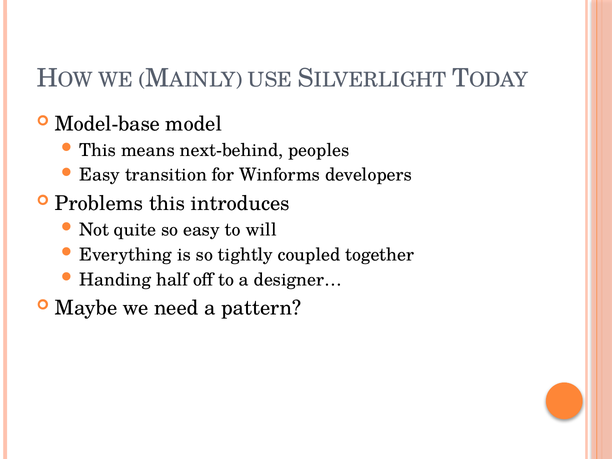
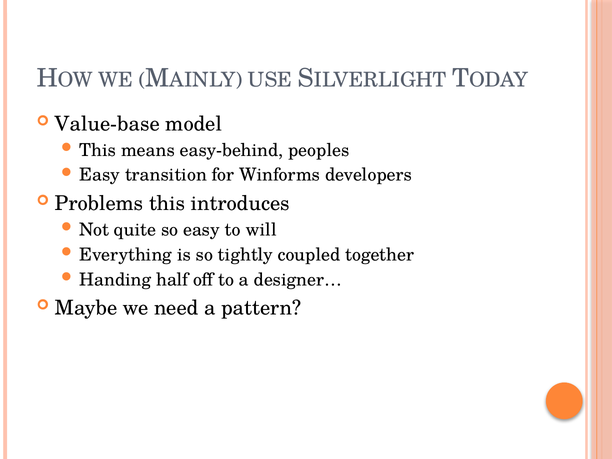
Model-base: Model-base -> Value-base (107, 124)
next-behind: next-behind -> easy-behind (232, 150)
